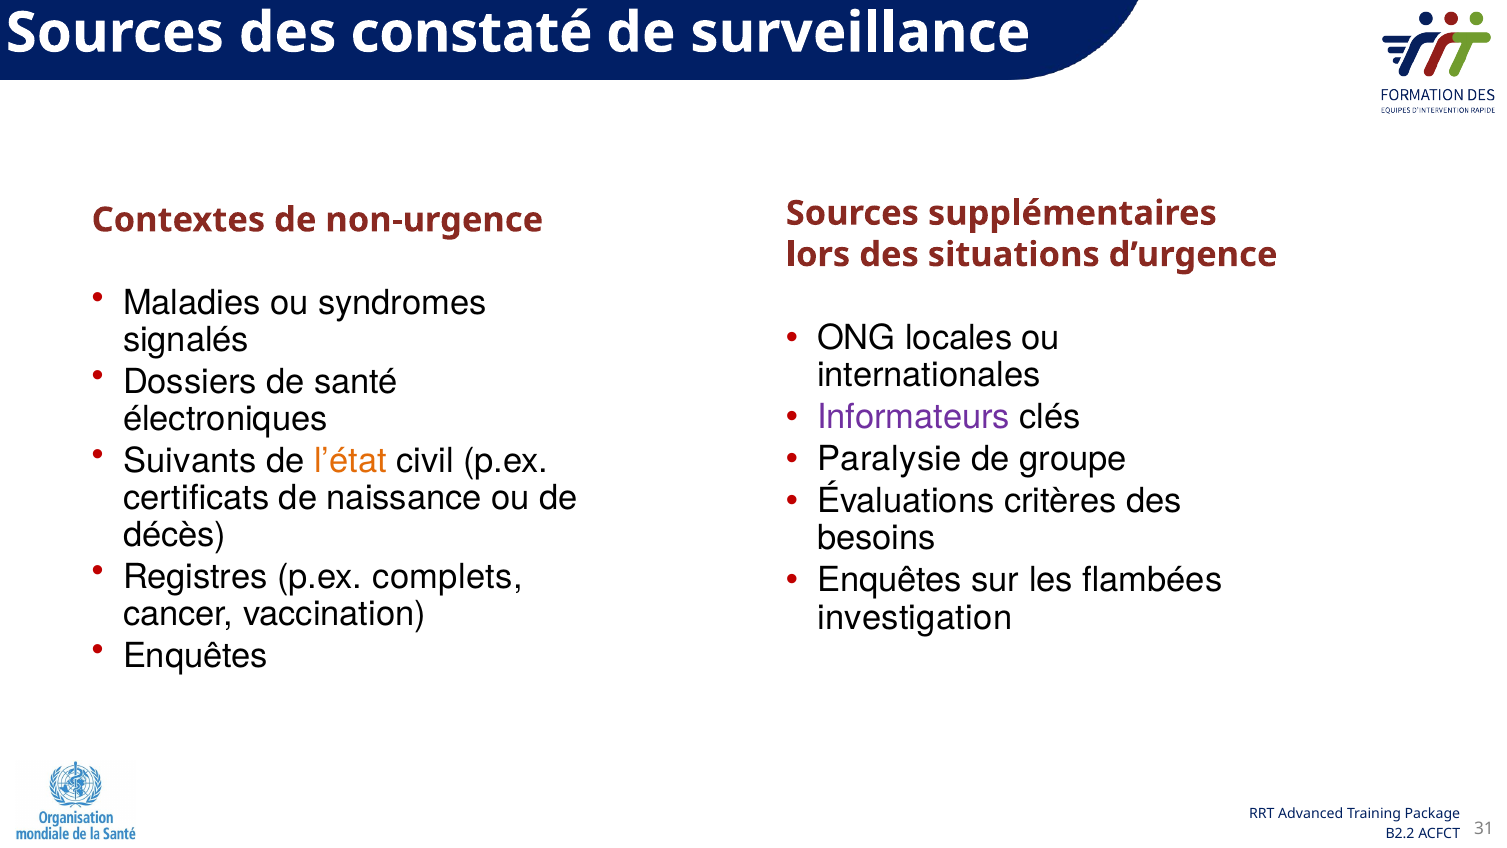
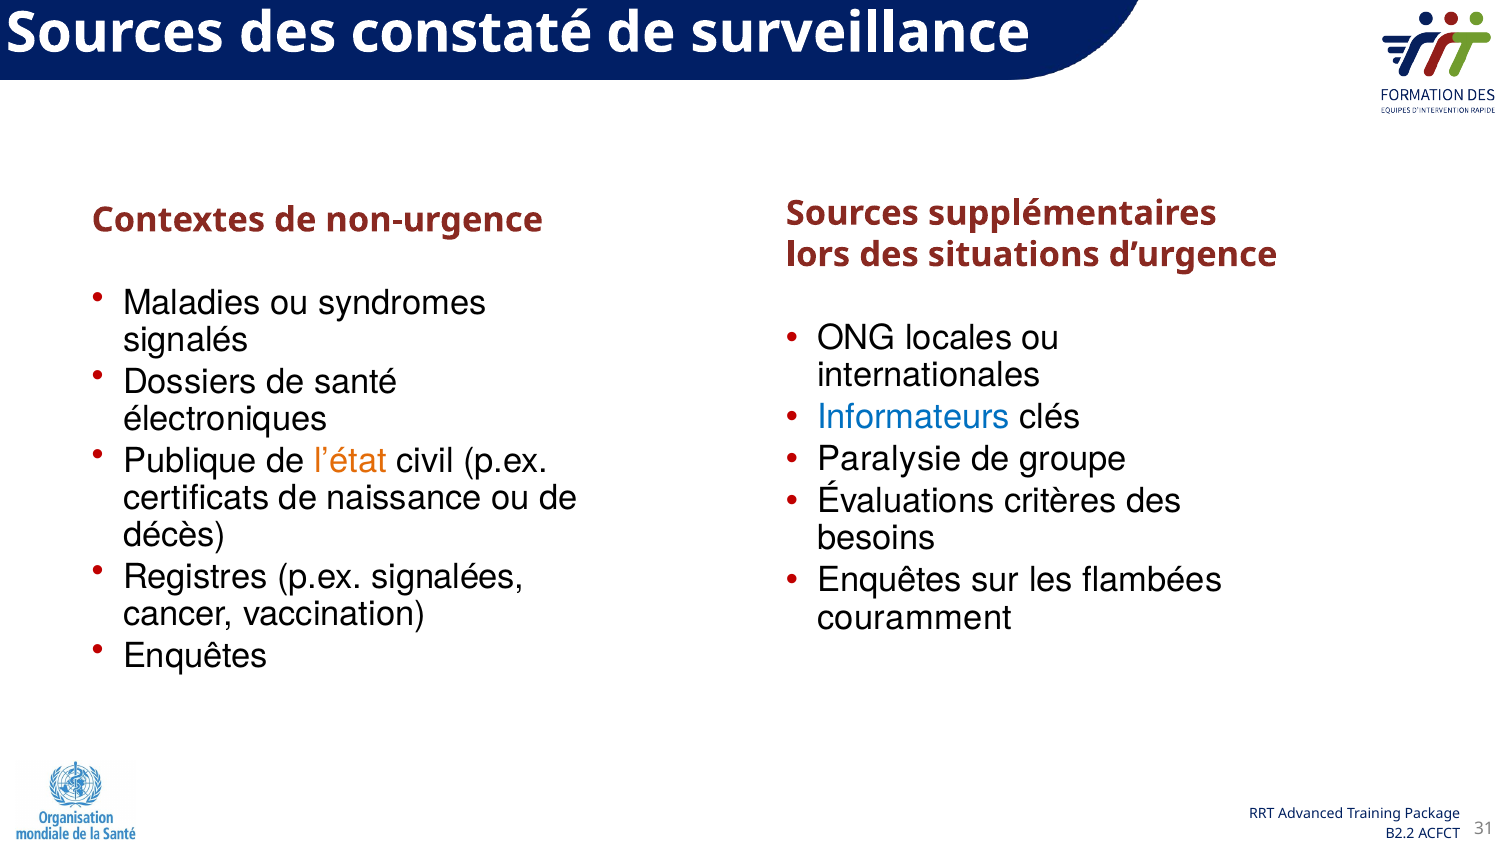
Informateurs colour: purple -> blue (914, 417)
Suivants: Suivants -> Publique (190, 461)
complets: complets -> signalées (448, 577)
investigation: investigation -> couramment (915, 618)
